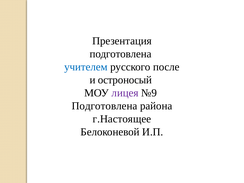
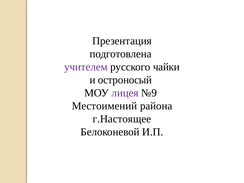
учителем colour: blue -> purple (86, 67)
после: после -> чайки (166, 67)
Подготовлена: Подготовлена -> Местоимений (104, 106)
